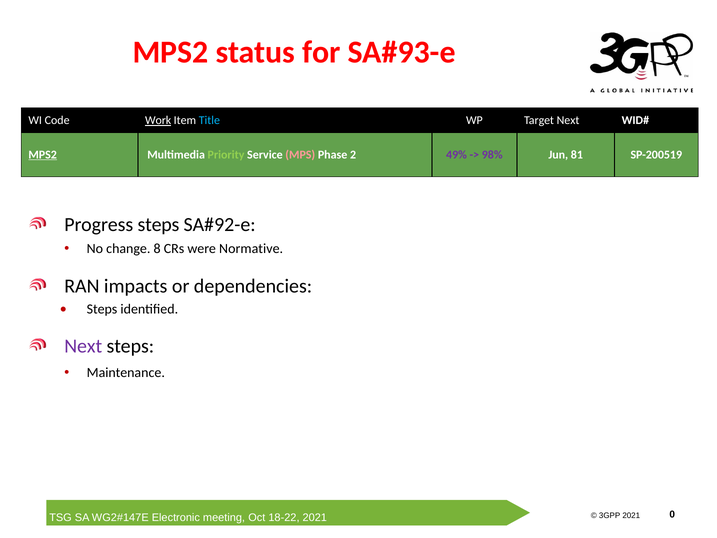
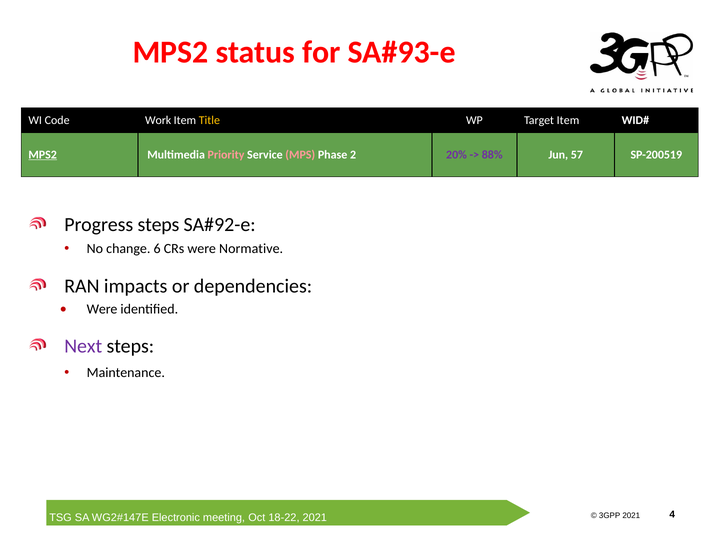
Work underline: present -> none (158, 120)
Title colour: light blue -> yellow (209, 120)
Target Next: Next -> Item (568, 120)
Priority colour: light green -> pink (226, 155)
49%: 49% -> 20% (457, 155)
98%: 98% -> 88% (492, 155)
81: 81 -> 57 (577, 155)
8: 8 -> 6 (157, 249)
Steps: Steps -> Were (102, 309)
0: 0 -> 4 (672, 514)
